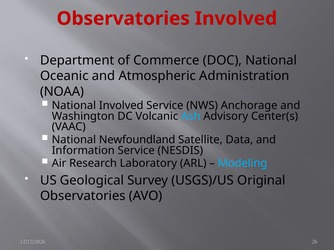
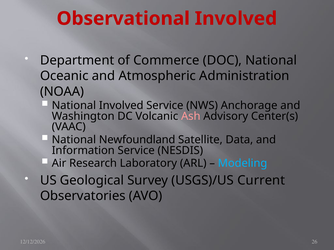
Observatories: Observatories -> Observational (123, 19)
Ash colour: light blue -> pink (191, 116)
Original: Original -> Current (261, 181)
